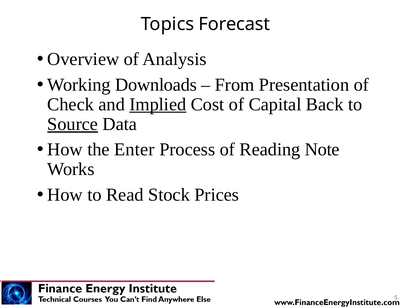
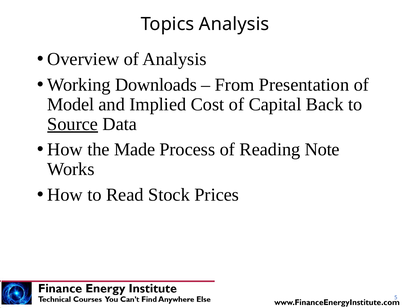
Topics Forecast: Forecast -> Analysis (234, 24)
Check: Check -> Model (71, 104)
Implied underline: present -> none (158, 104)
Enter: Enter -> Made (135, 150)
